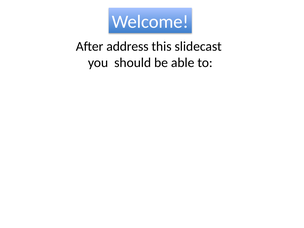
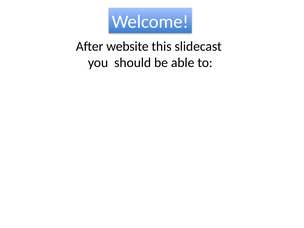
address: address -> website (127, 47)
